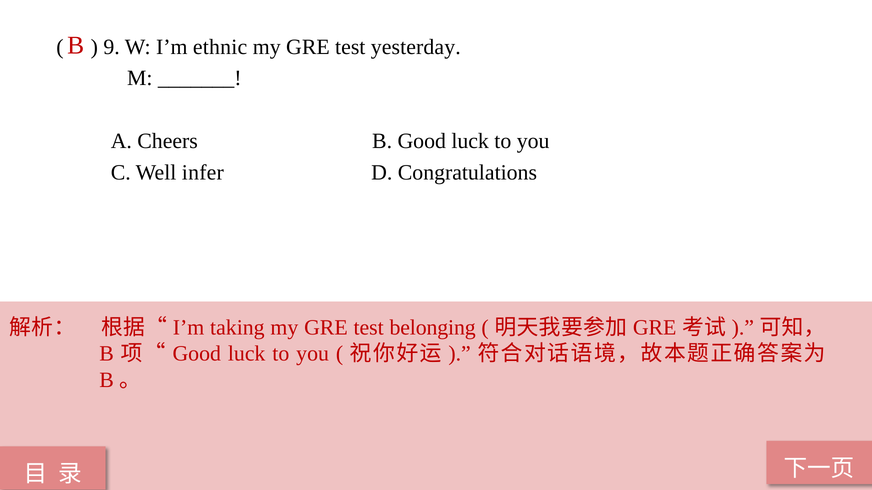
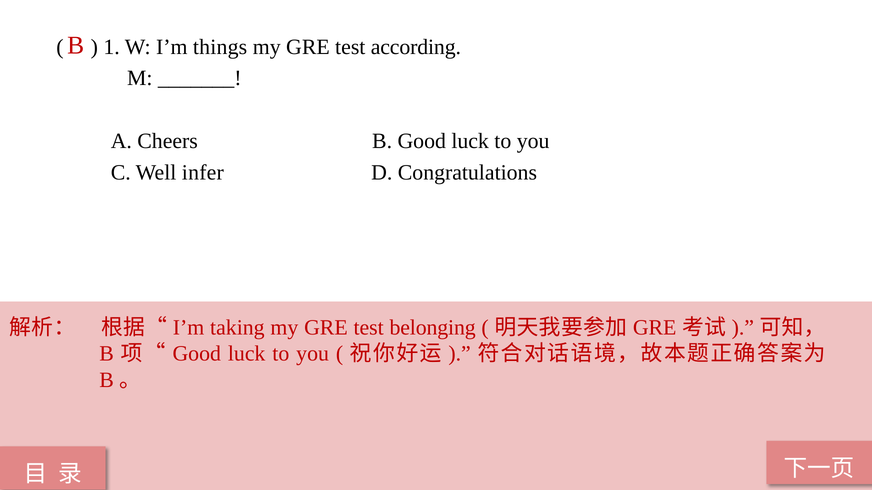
9: 9 -> 1 (112, 47)
ethnic: ethnic -> things (220, 47)
yesterday: yesterday -> according (416, 47)
